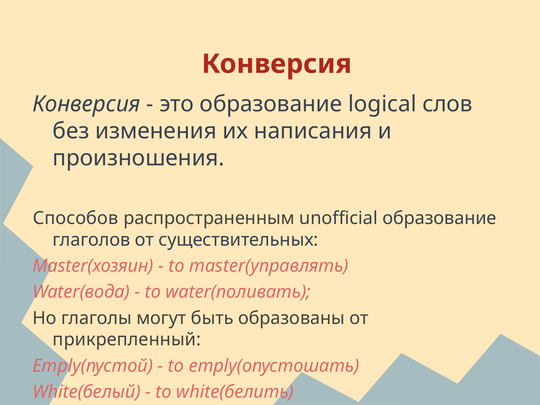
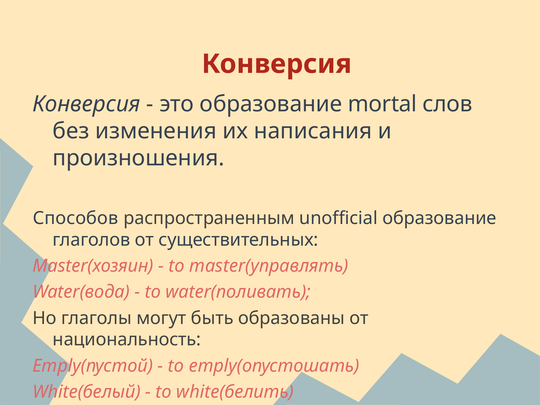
logical: logical -> mortal (382, 104)
прикрепленный: прикрепленный -> национальность (127, 340)
